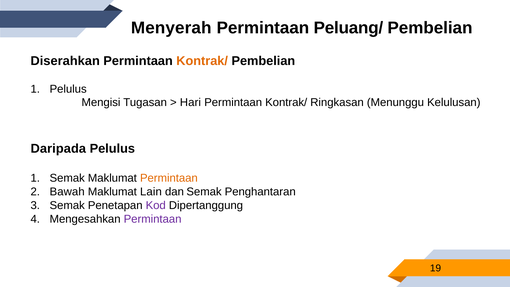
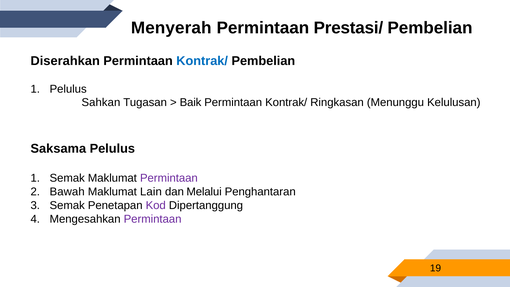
Peluang/: Peluang/ -> Prestasi/ (348, 28)
Kontrak/ colour: orange -> blue (202, 61)
Mengisi: Mengisi -> Sahkan (101, 102)
Hari: Hari -> Baik (191, 102)
Daripada: Daripada -> Saksama (58, 148)
Permintaan colour: orange -> purple (169, 178)
dan Semak: Semak -> Melalui (204, 192)
